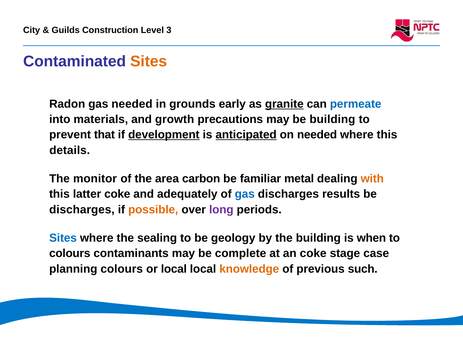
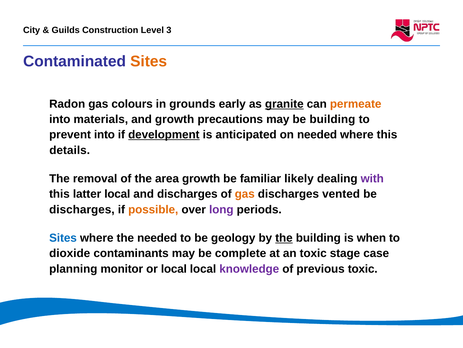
gas needed: needed -> colours (132, 104)
permeate colour: blue -> orange (356, 104)
prevent that: that -> into (104, 135)
anticipated underline: present -> none (246, 135)
monitor: monitor -> removal (95, 178)
area carbon: carbon -> growth (201, 178)
metal: metal -> likely (299, 178)
with colour: orange -> purple (372, 178)
latter coke: coke -> local (117, 194)
and adequately: adequately -> discharges (187, 194)
gas colour: blue -> orange (245, 194)
results: results -> vented (341, 194)
the sealing: sealing -> needed (157, 237)
the underline: none -> present (284, 237)
colours: colours -> dioxide (70, 253)
an coke: coke -> toxic (313, 253)
planning colours: colours -> monitor (122, 268)
knowledge colour: orange -> purple (249, 268)
previous such: such -> toxic (363, 268)
